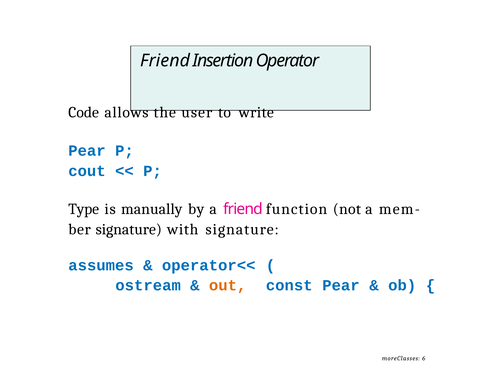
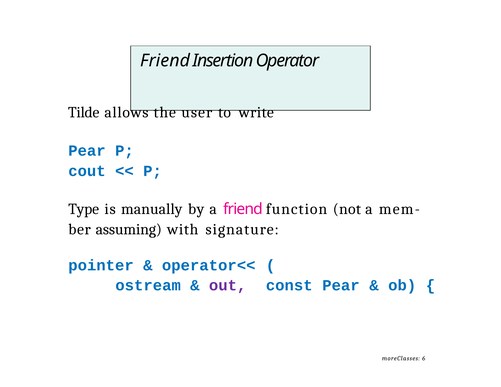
Code: Code -> Tilde (84, 112)
ber signature: signature -> assuming (129, 230)
assumes: assumes -> pointer (101, 265)
out colour: orange -> purple (228, 286)
